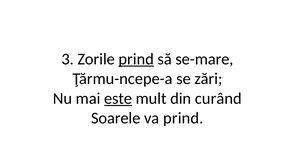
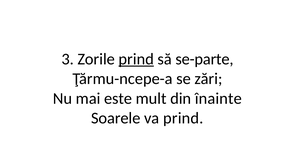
se-mare: se-mare -> se-parte (204, 59)
este underline: present -> none (118, 98)
curând: curând -> înainte (218, 98)
